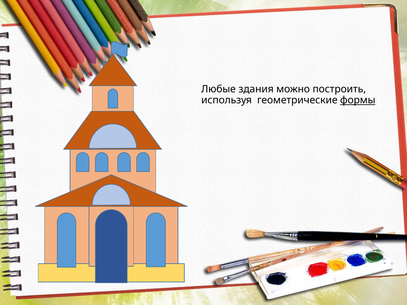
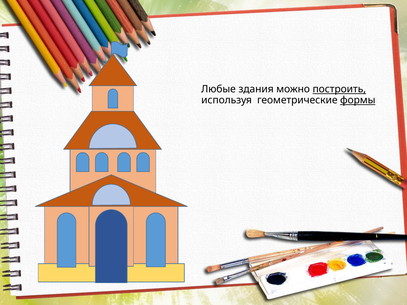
построить underline: none -> present (339, 89)
